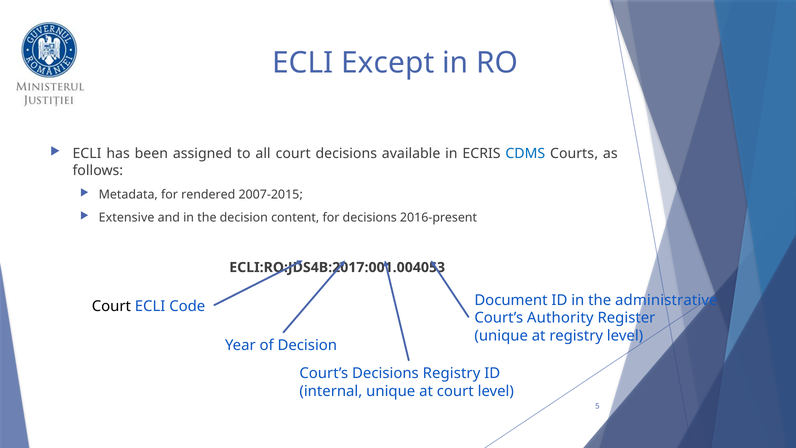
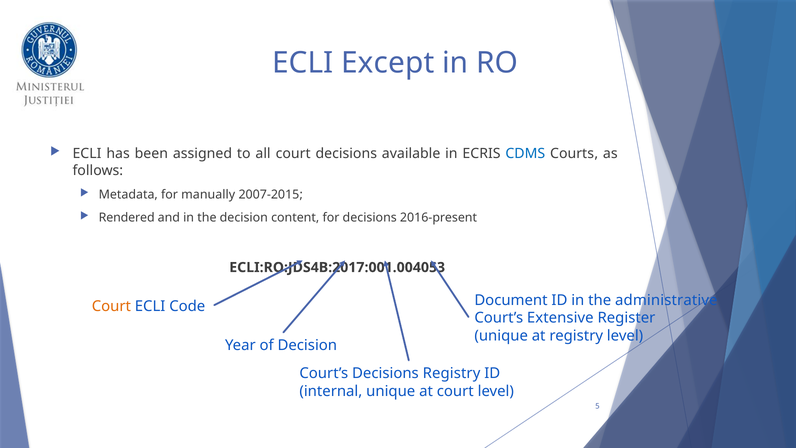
rendered: rendered -> manually (208, 195)
Extensive: Extensive -> Rendered (127, 218)
Court colour: black -> orange (111, 306)
Authority: Authority -> Extensive (560, 318)
